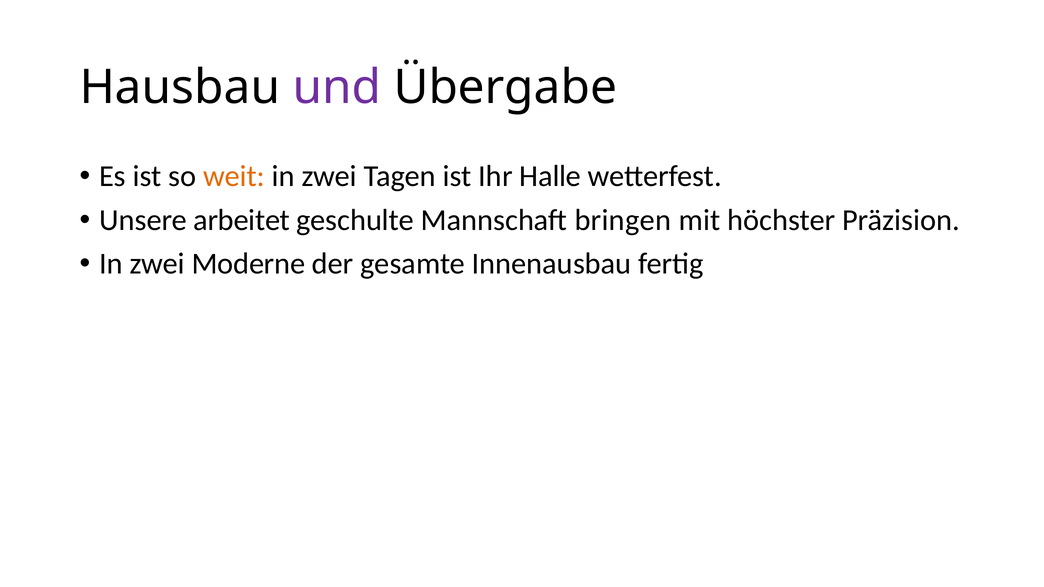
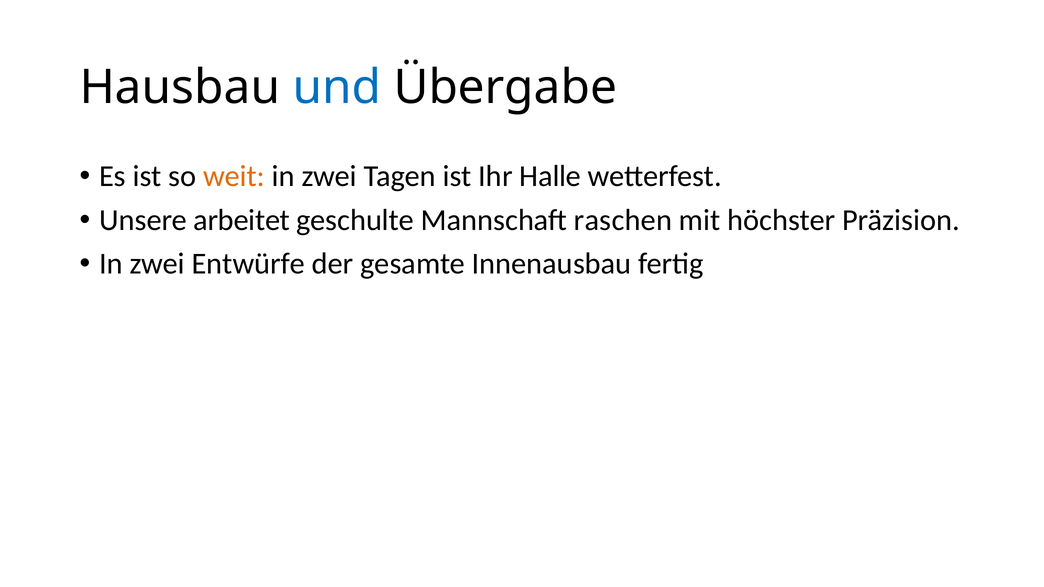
und colour: purple -> blue (337, 88)
bringen: bringen -> raschen (623, 220)
Moderne: Moderne -> Entwürfe (248, 264)
